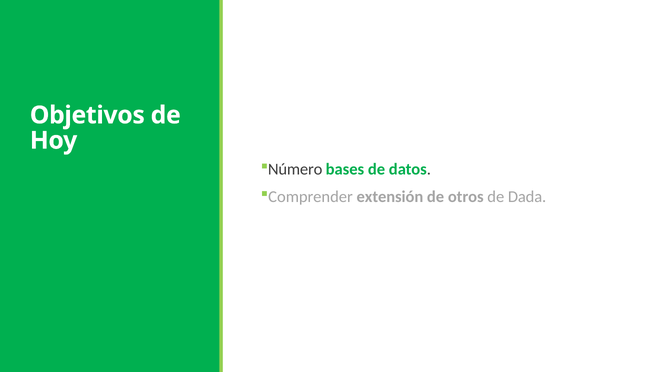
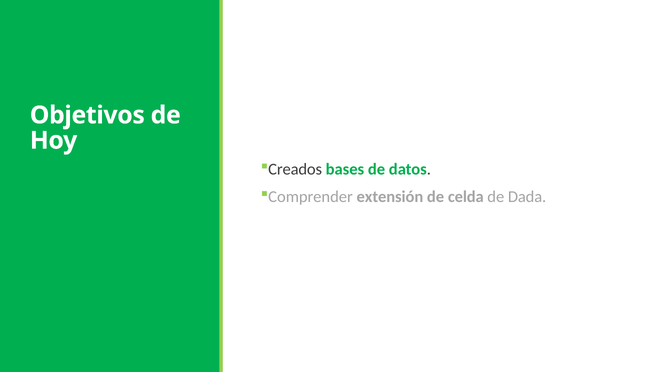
Número: Número -> Creados (295, 170)
otros: otros -> celda (466, 197)
